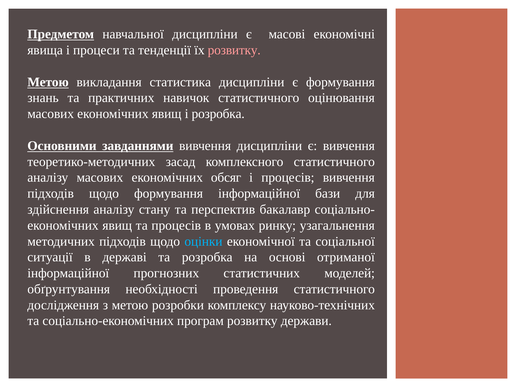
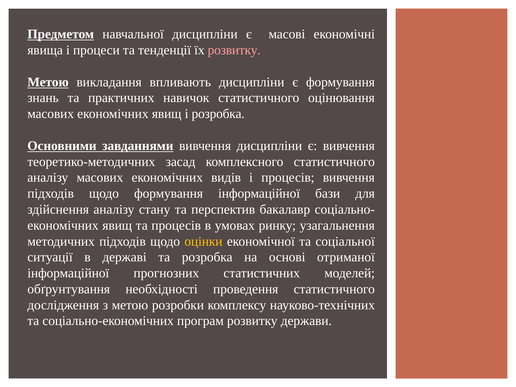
статистика: статистика -> впливають (180, 82)
обсяг: обсяг -> видів (226, 178)
оцінки colour: light blue -> yellow (203, 241)
